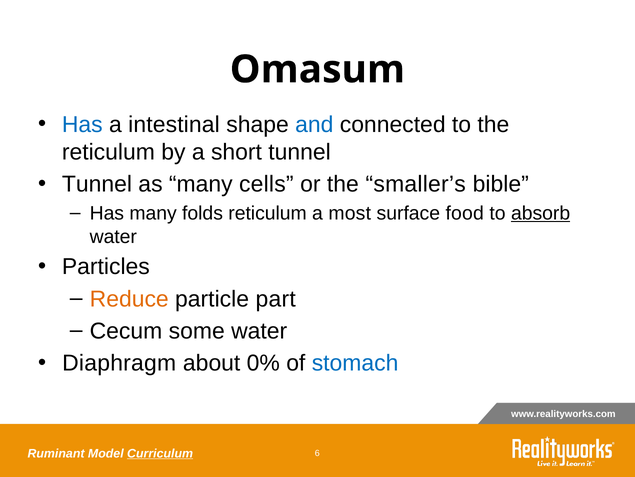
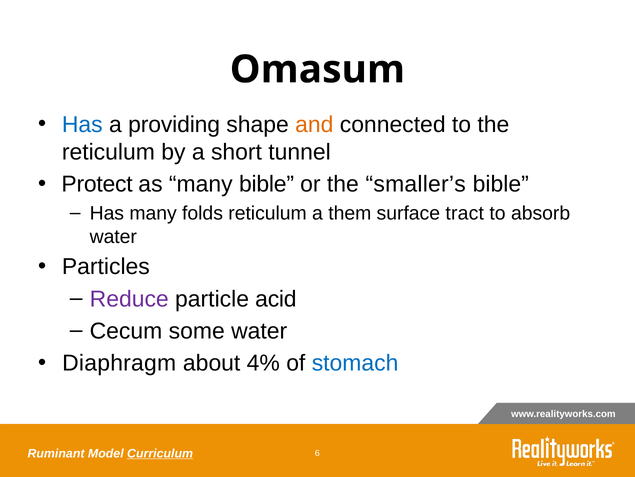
intestinal: intestinal -> providing (174, 124)
and colour: blue -> orange (314, 124)
Tunnel: Tunnel -> Protect (97, 184)
many cells: cells -> bible (267, 184)
most: most -> them (350, 213)
food: food -> tract (465, 213)
absorb underline: present -> none (541, 213)
Reduce colour: orange -> purple (129, 299)
part: part -> acid (276, 299)
0%: 0% -> 4% (263, 363)
